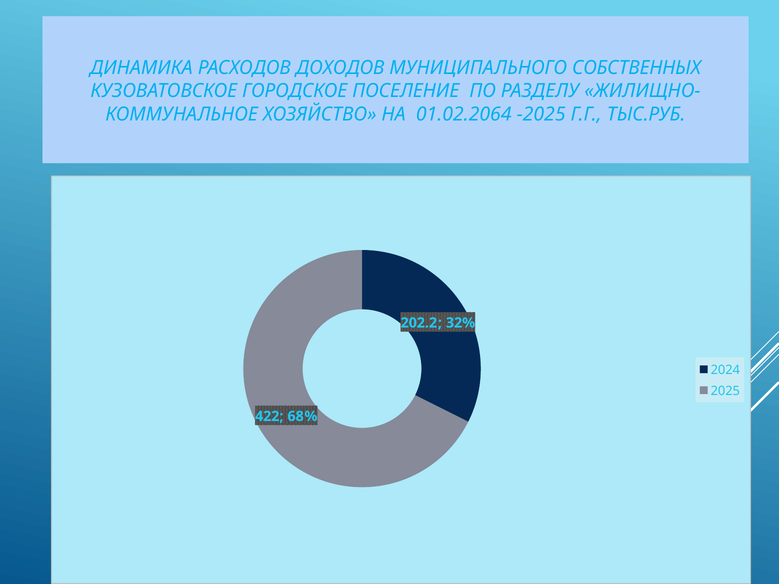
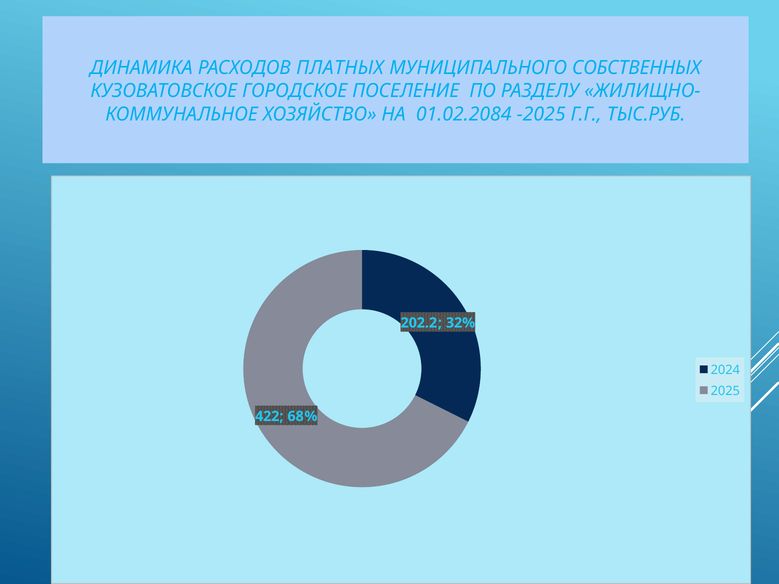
ДОХОДОВ: ДОХОДОВ -> ПЛАТНЫХ (340, 68)
01.02.2064: 01.02.2064 -> 01.02.2084 (464, 114)
